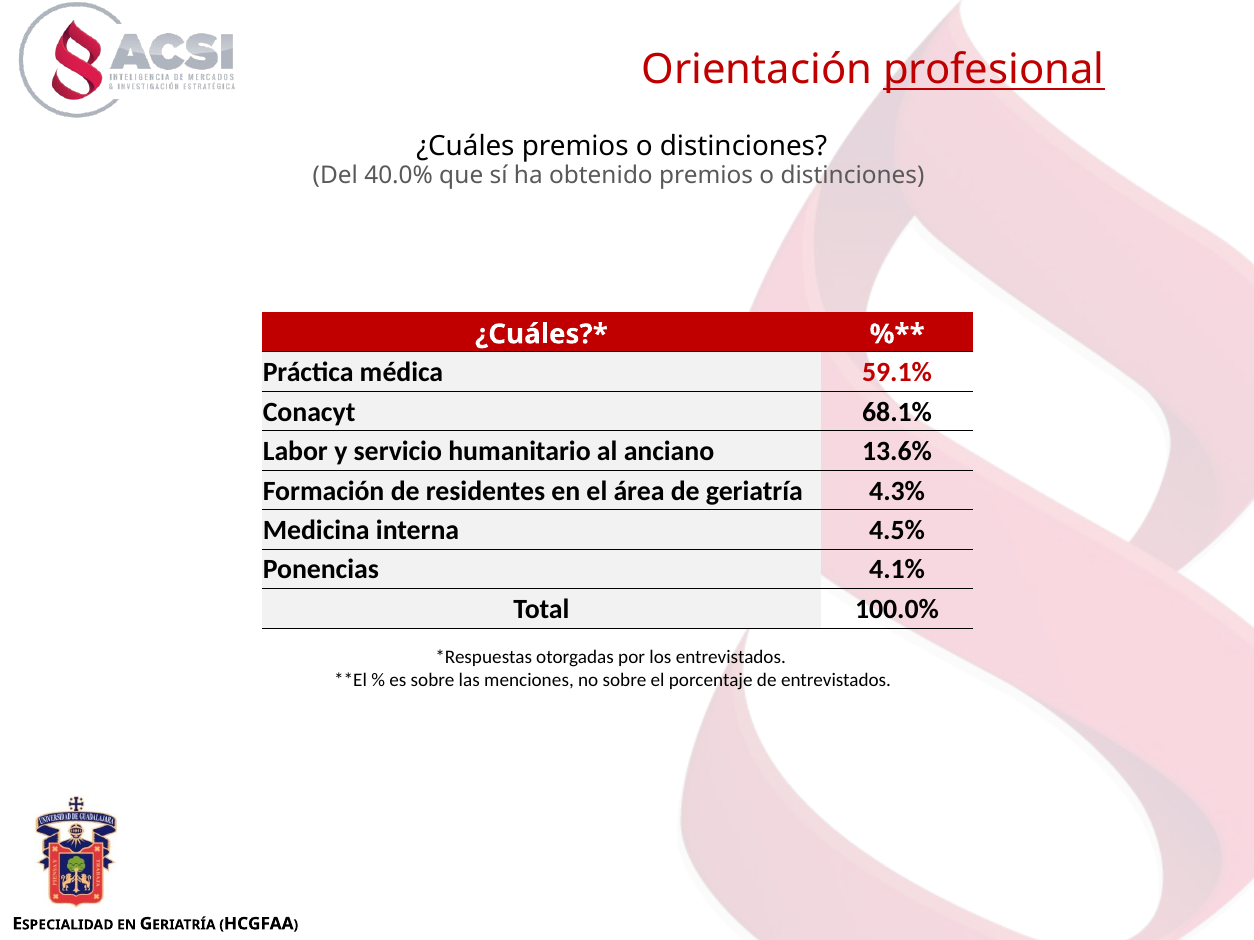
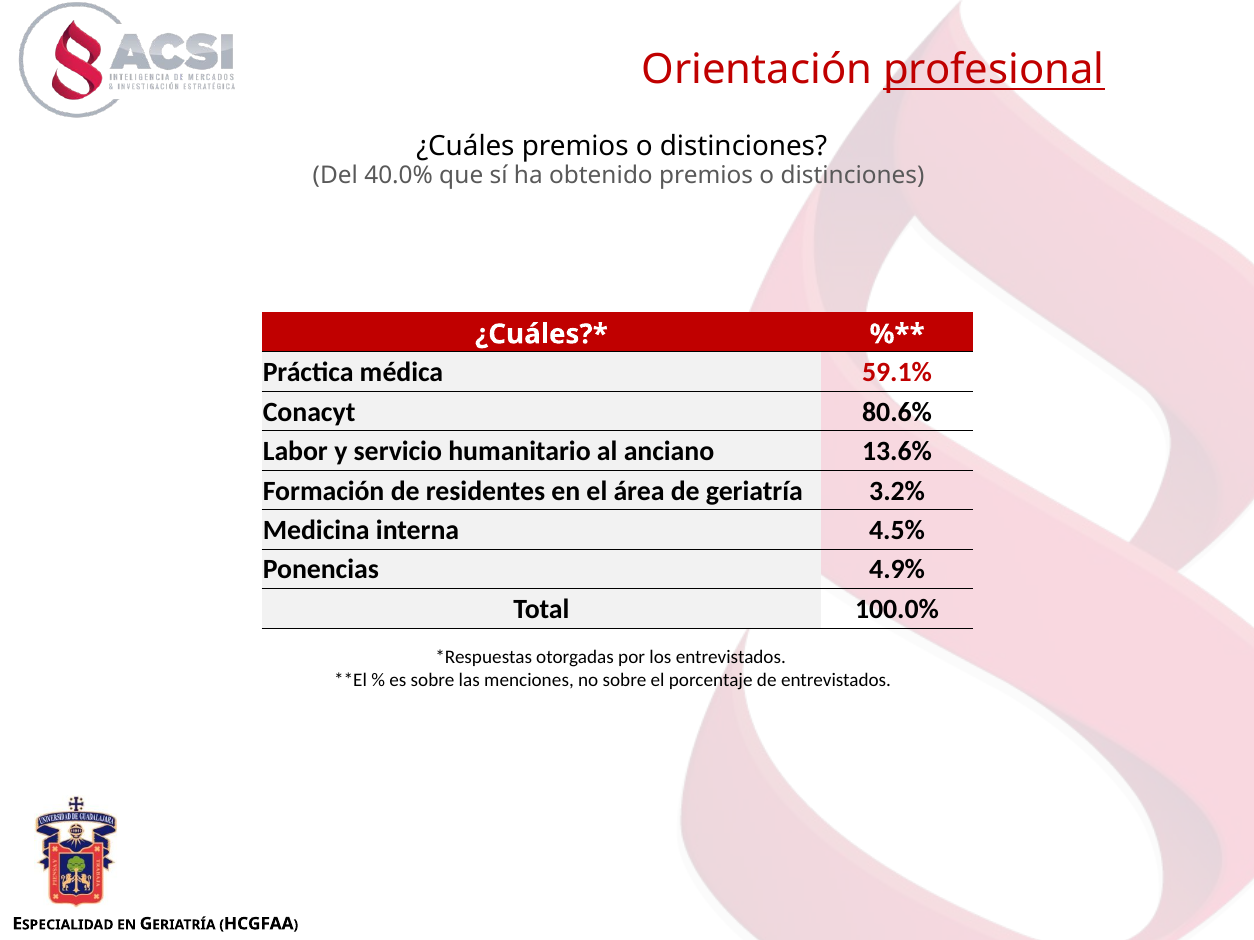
68.1%: 68.1% -> 80.6% (897, 412)
4.3%: 4.3% -> 3.2% (897, 491)
4.1%: 4.1% -> 4.9% (897, 570)
